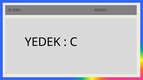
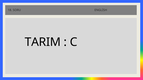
YEDEK: YEDEK -> TARIM (43, 42)
